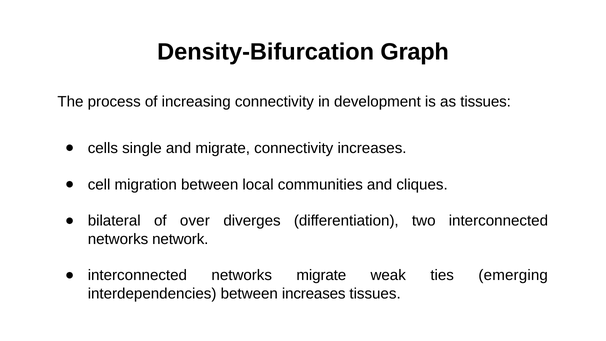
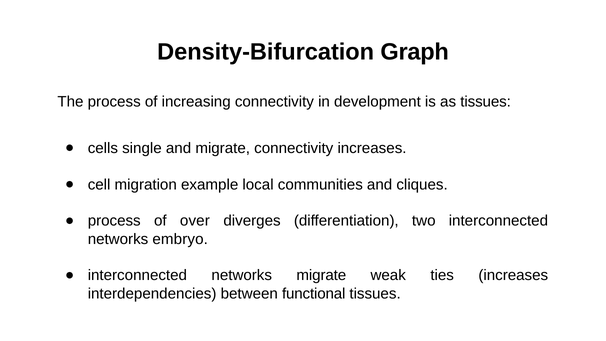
migration between: between -> example (210, 185)
bilateral: bilateral -> process (114, 221)
network: network -> embryo (180, 239)
ties emerging: emerging -> increases (513, 275)
between increases: increases -> functional (314, 294)
